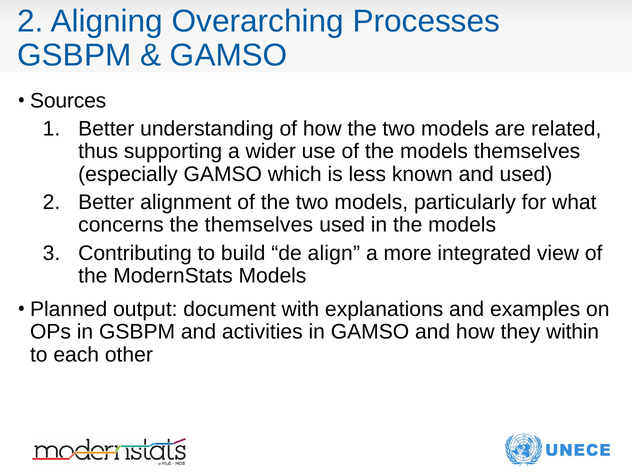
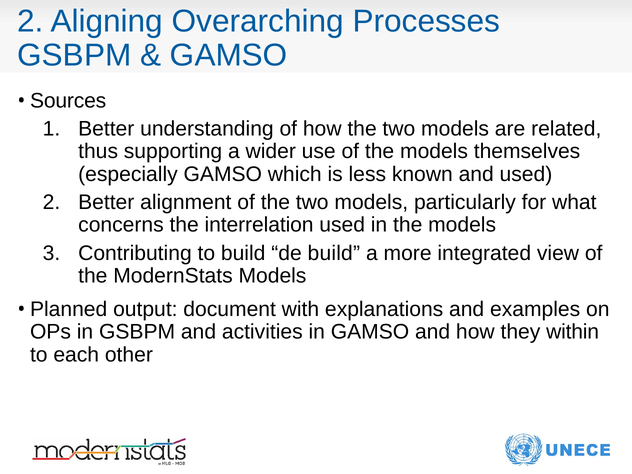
the themselves: themselves -> interrelation (259, 225)
de align: align -> build (334, 253)
